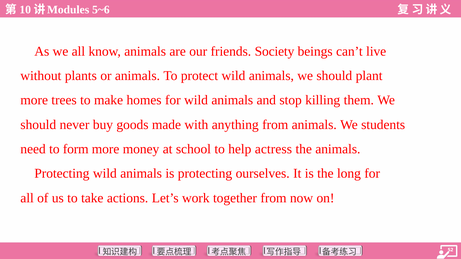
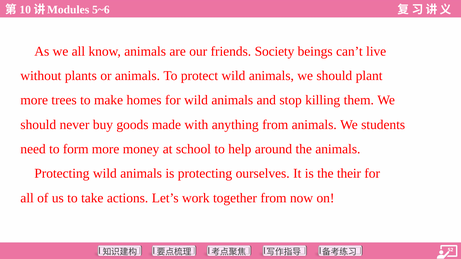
actress: actress -> around (273, 149)
long: long -> their (349, 174)
